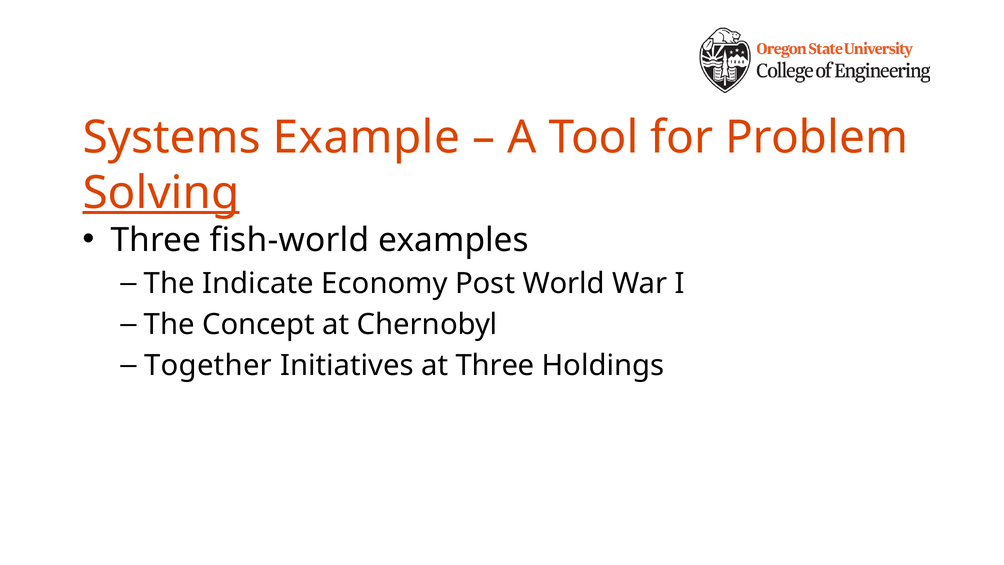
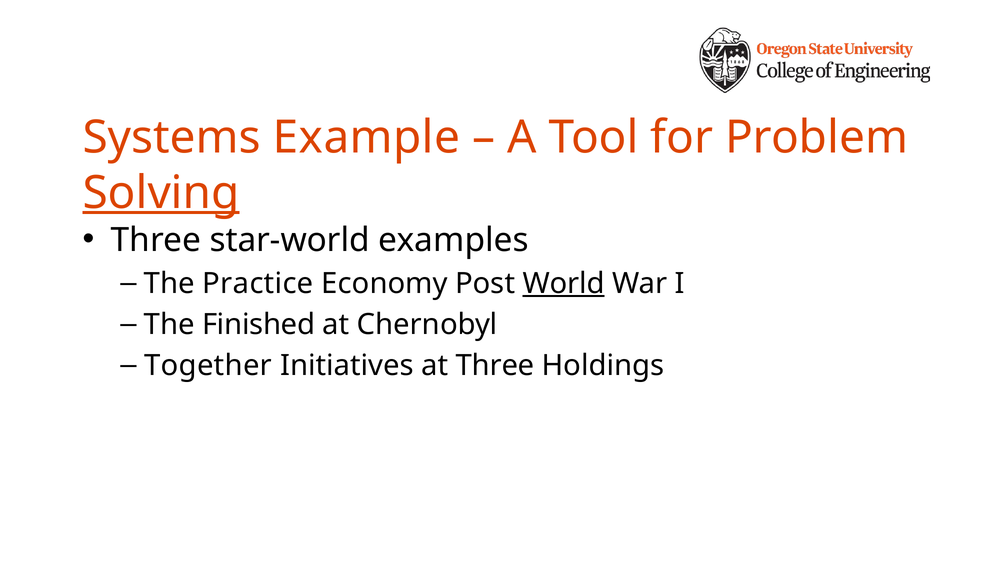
fish-world: fish-world -> star-world (290, 240)
Indicate: Indicate -> Practice (258, 283)
World underline: none -> present (564, 283)
Concept: Concept -> Finished (259, 324)
